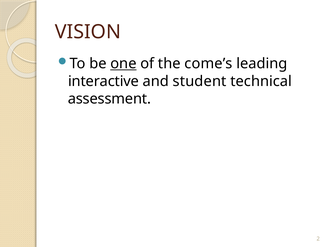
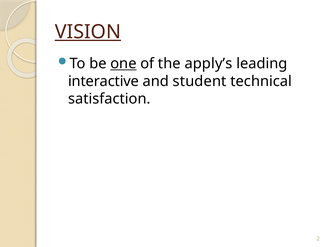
VISION underline: none -> present (88, 32)
come’s: come’s -> apply’s (208, 64)
assessment: assessment -> satisfaction (109, 99)
